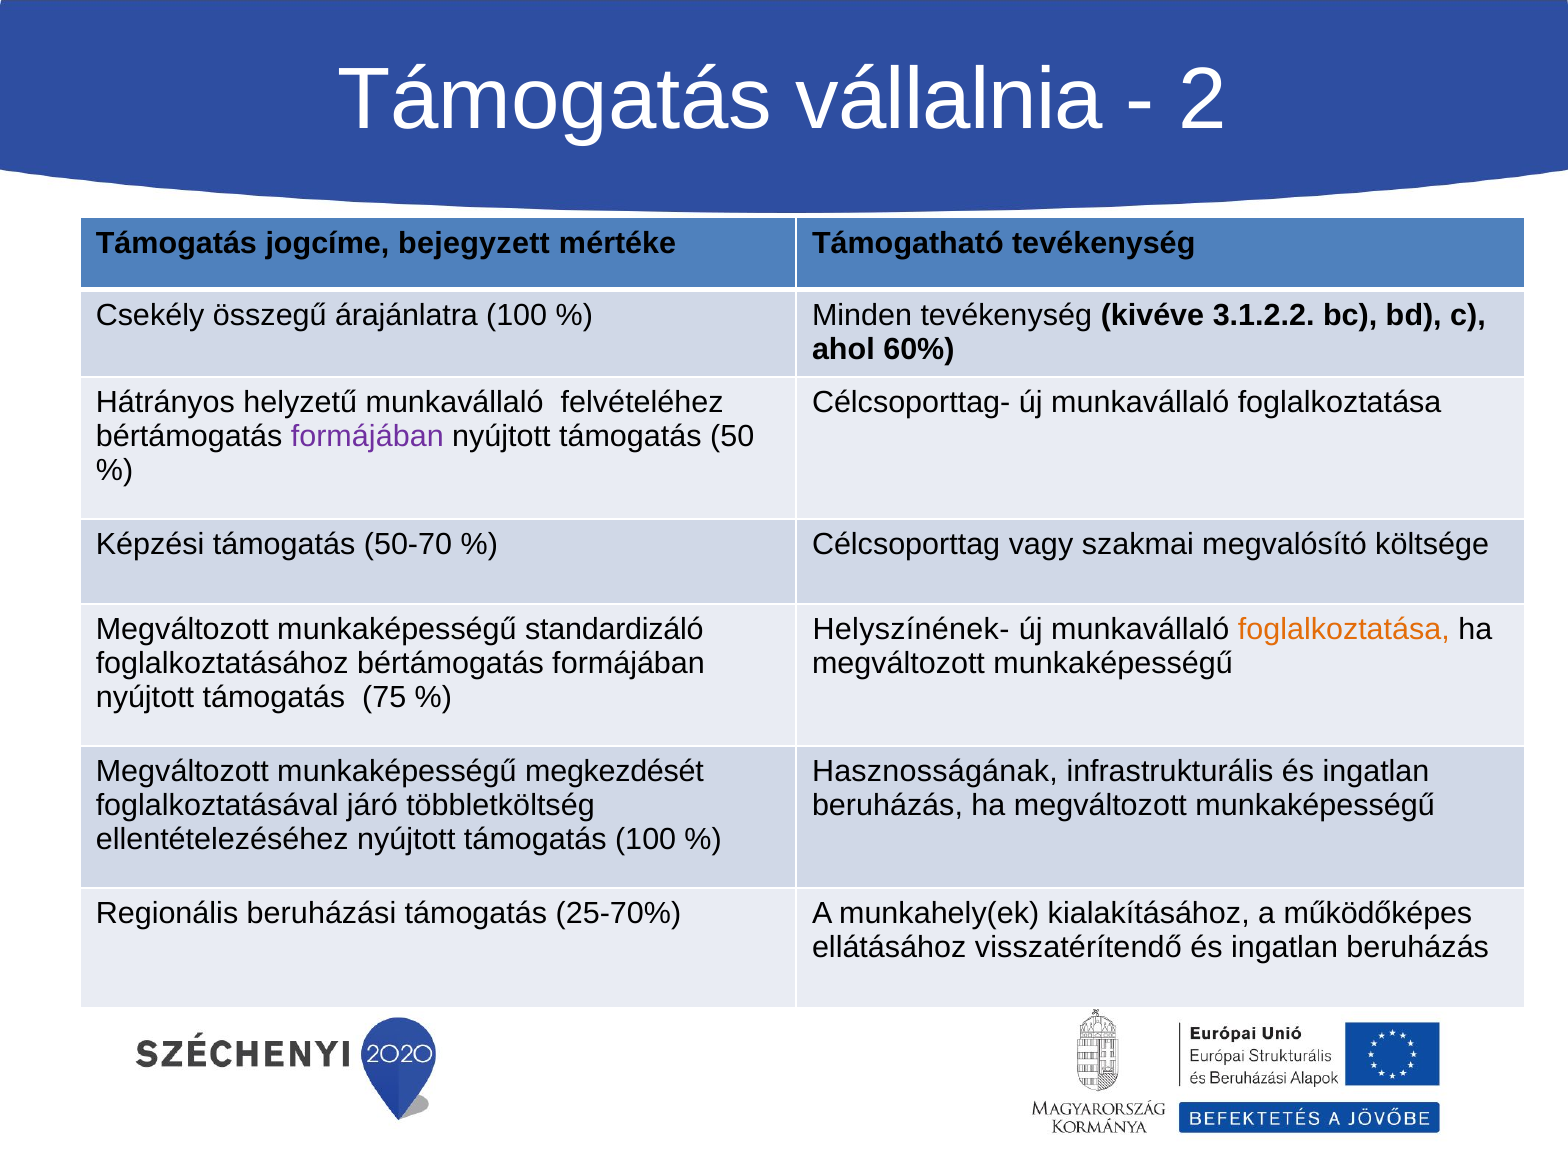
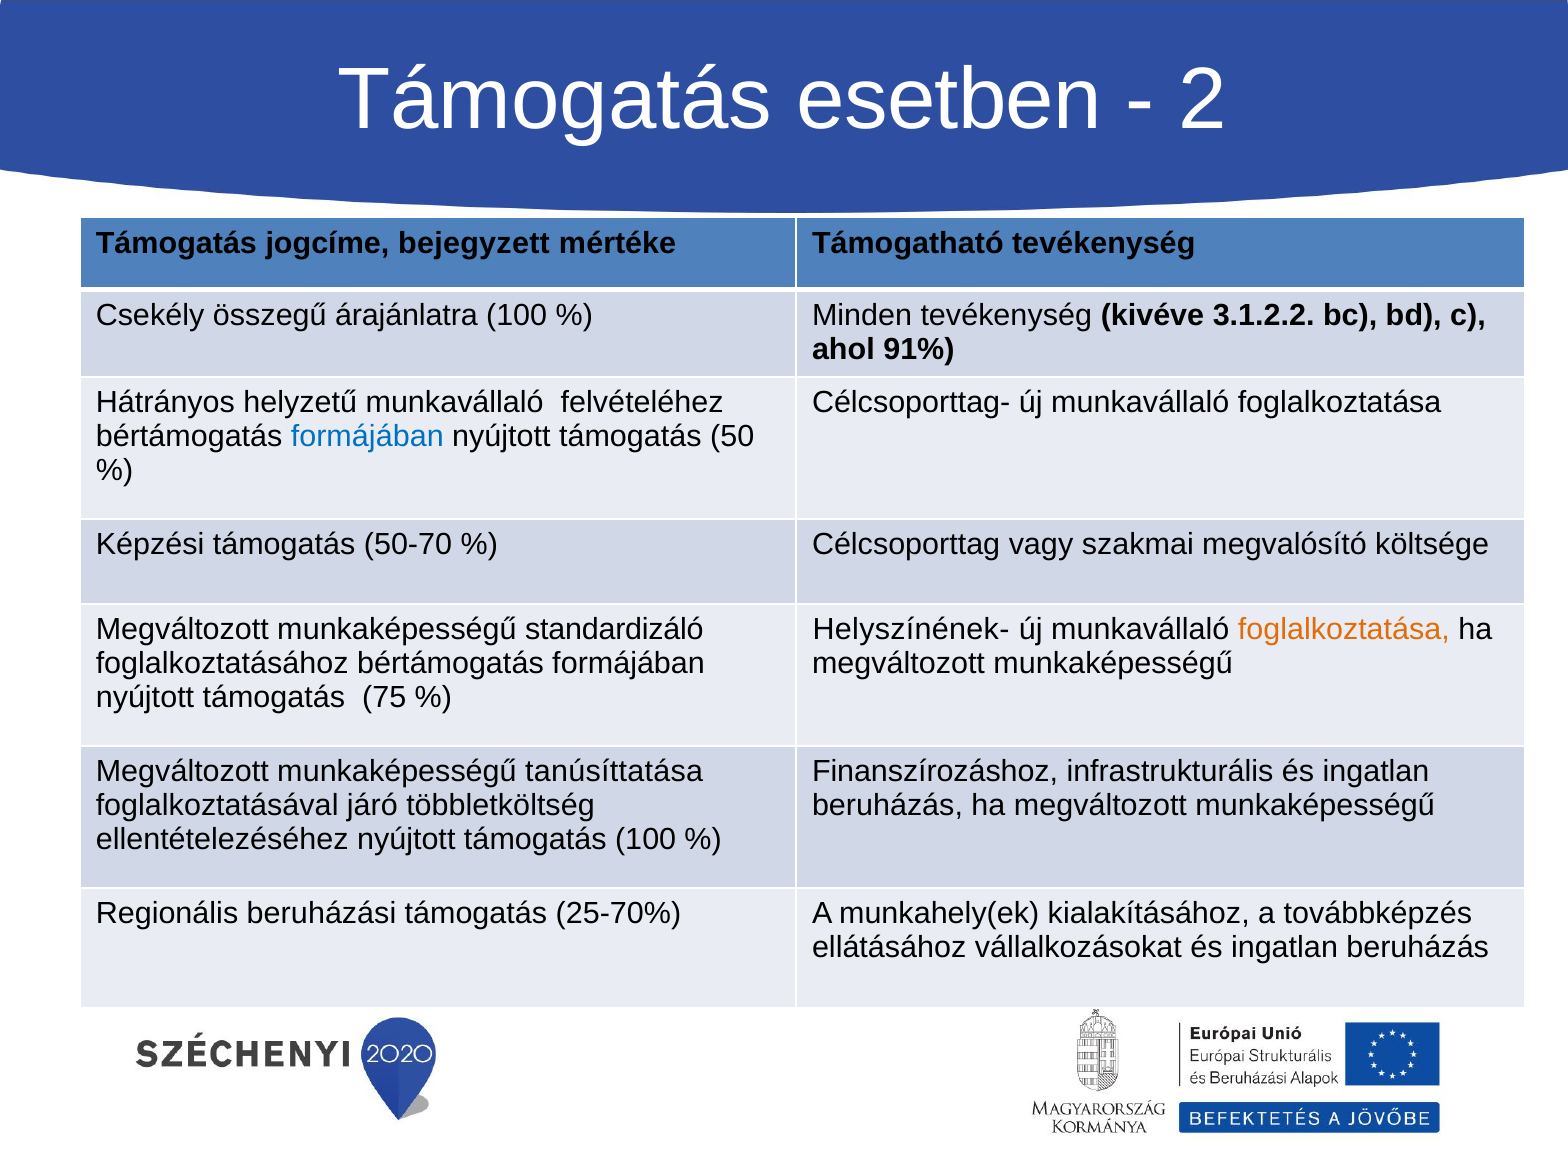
vállalnia: vállalnia -> esetben (949, 99)
60%: 60% -> 91% (919, 349)
formájában colour: purple -> blue (367, 436)
megkezdését: megkezdését -> tanúsíttatása (614, 771)
Hasznosságának: Hasznosságának -> Finanszírozáshoz (935, 771)
működőképes: működőképes -> továbbképzés (1378, 913)
visszatérítendő: visszatérítendő -> vállalkozásokat (1078, 947)
